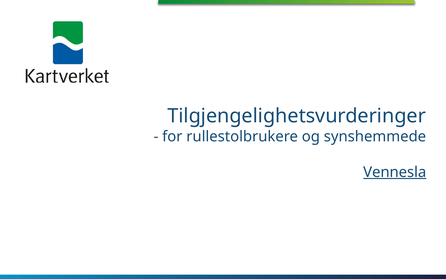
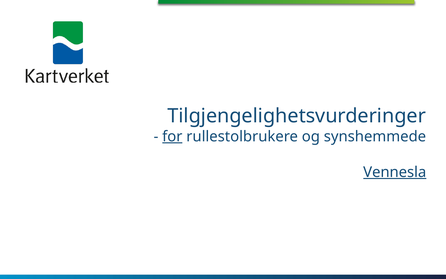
for underline: none -> present (172, 136)
